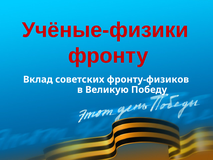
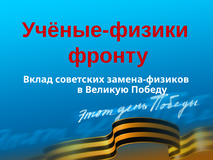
фронту-физиков: фронту-физиков -> замена-физиков (148, 79)
